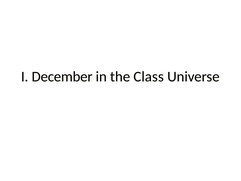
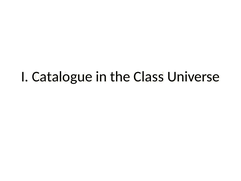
December: December -> Catalogue (62, 77)
